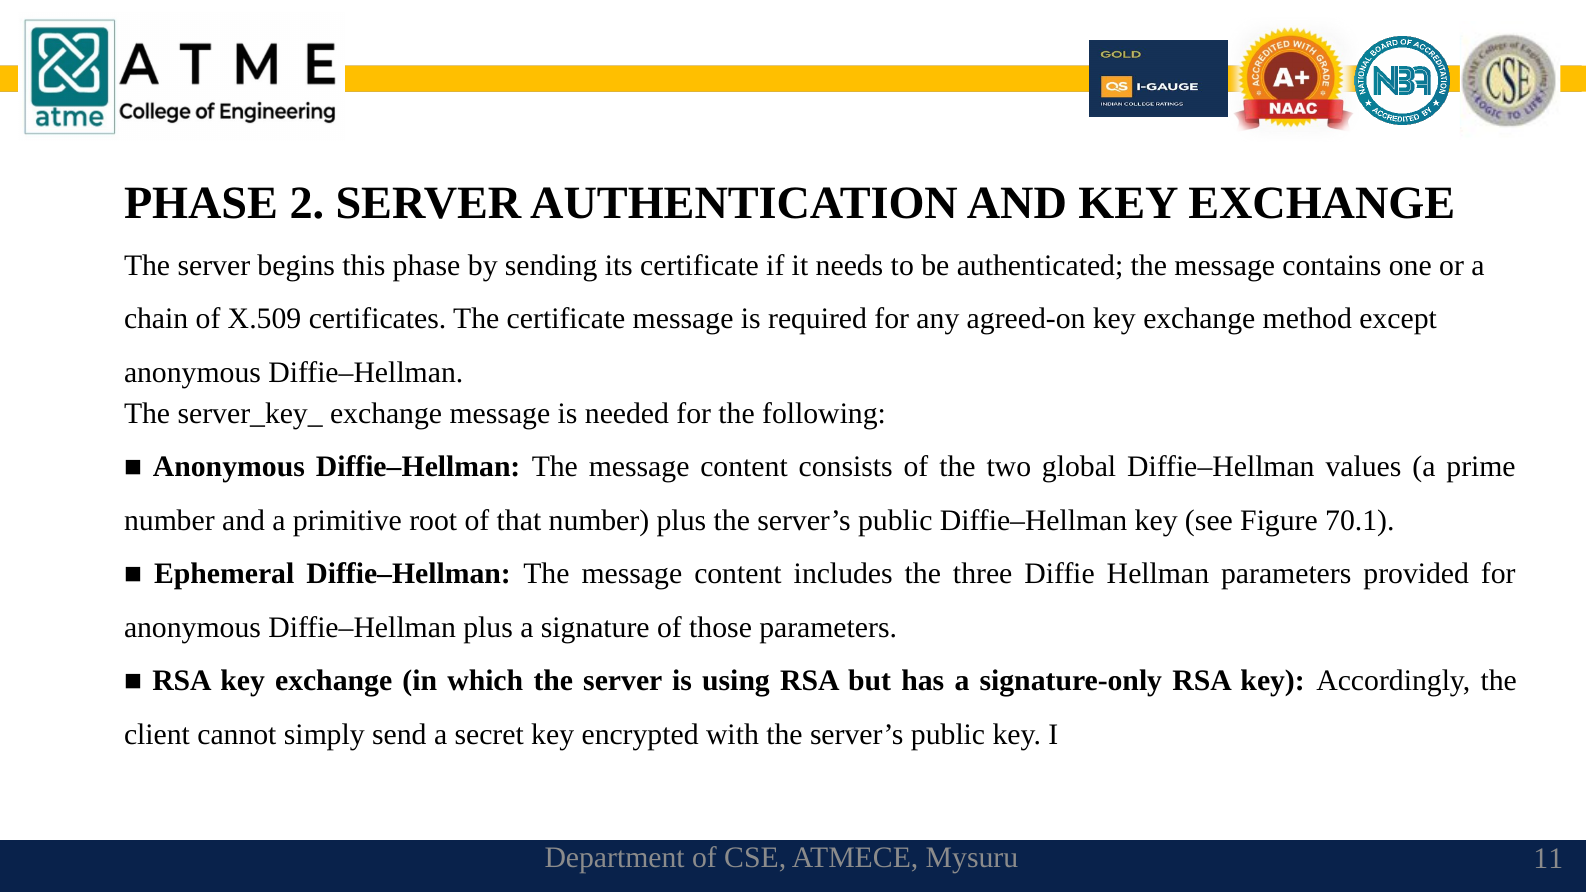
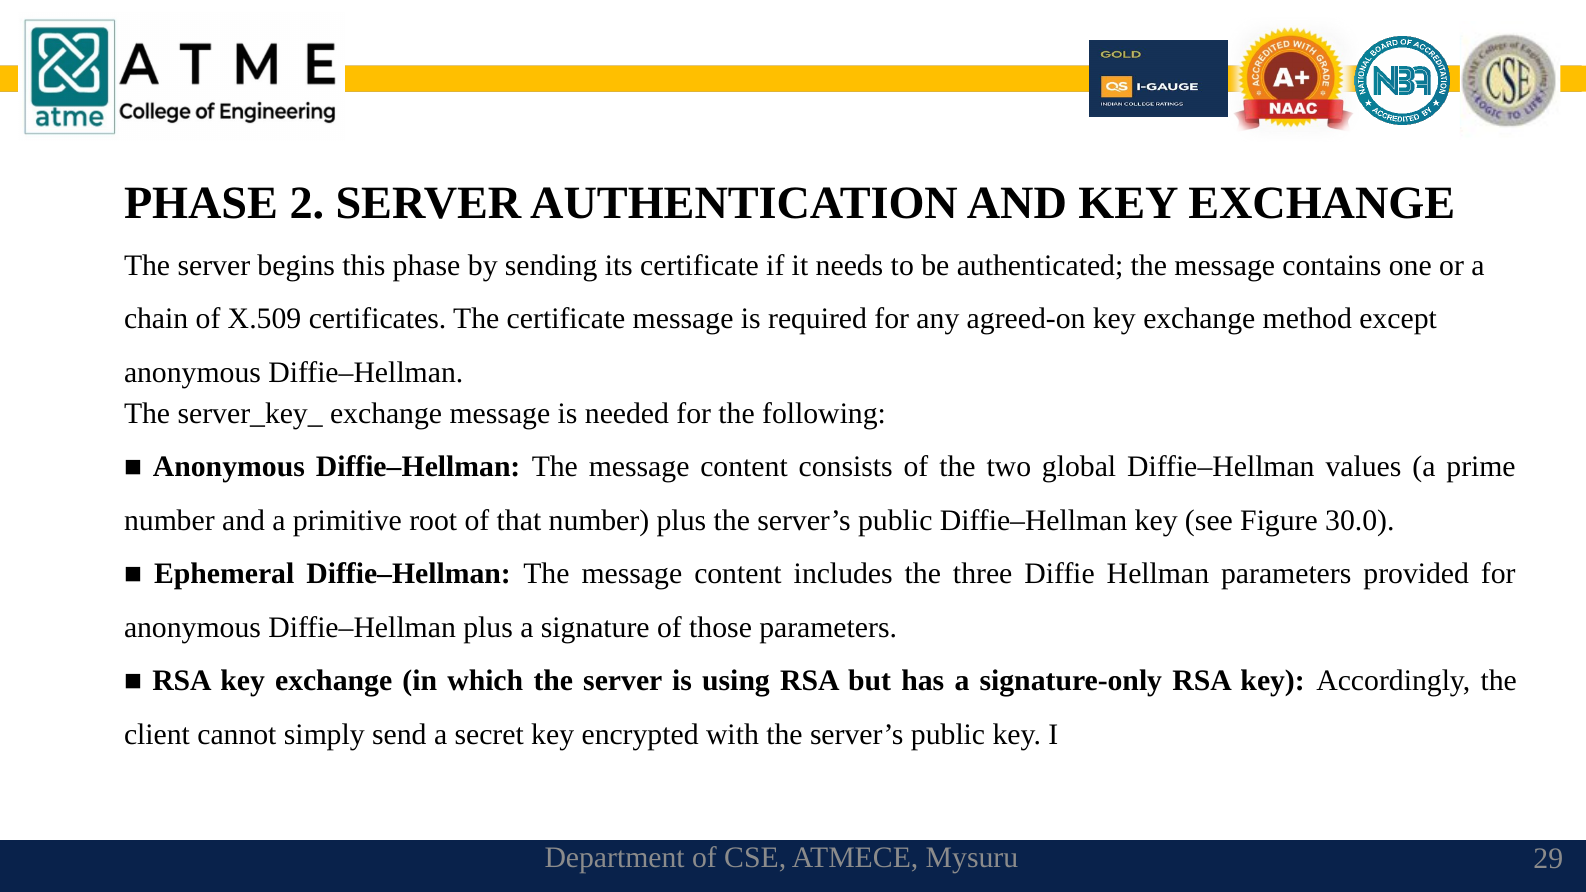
70.1: 70.1 -> 30.0 (1360, 520)
11: 11 -> 29 (1548, 858)
